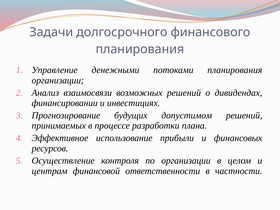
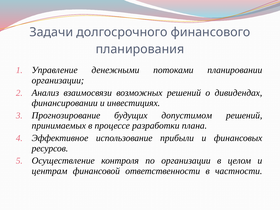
потоками планирования: планирования -> планировании (235, 70)
